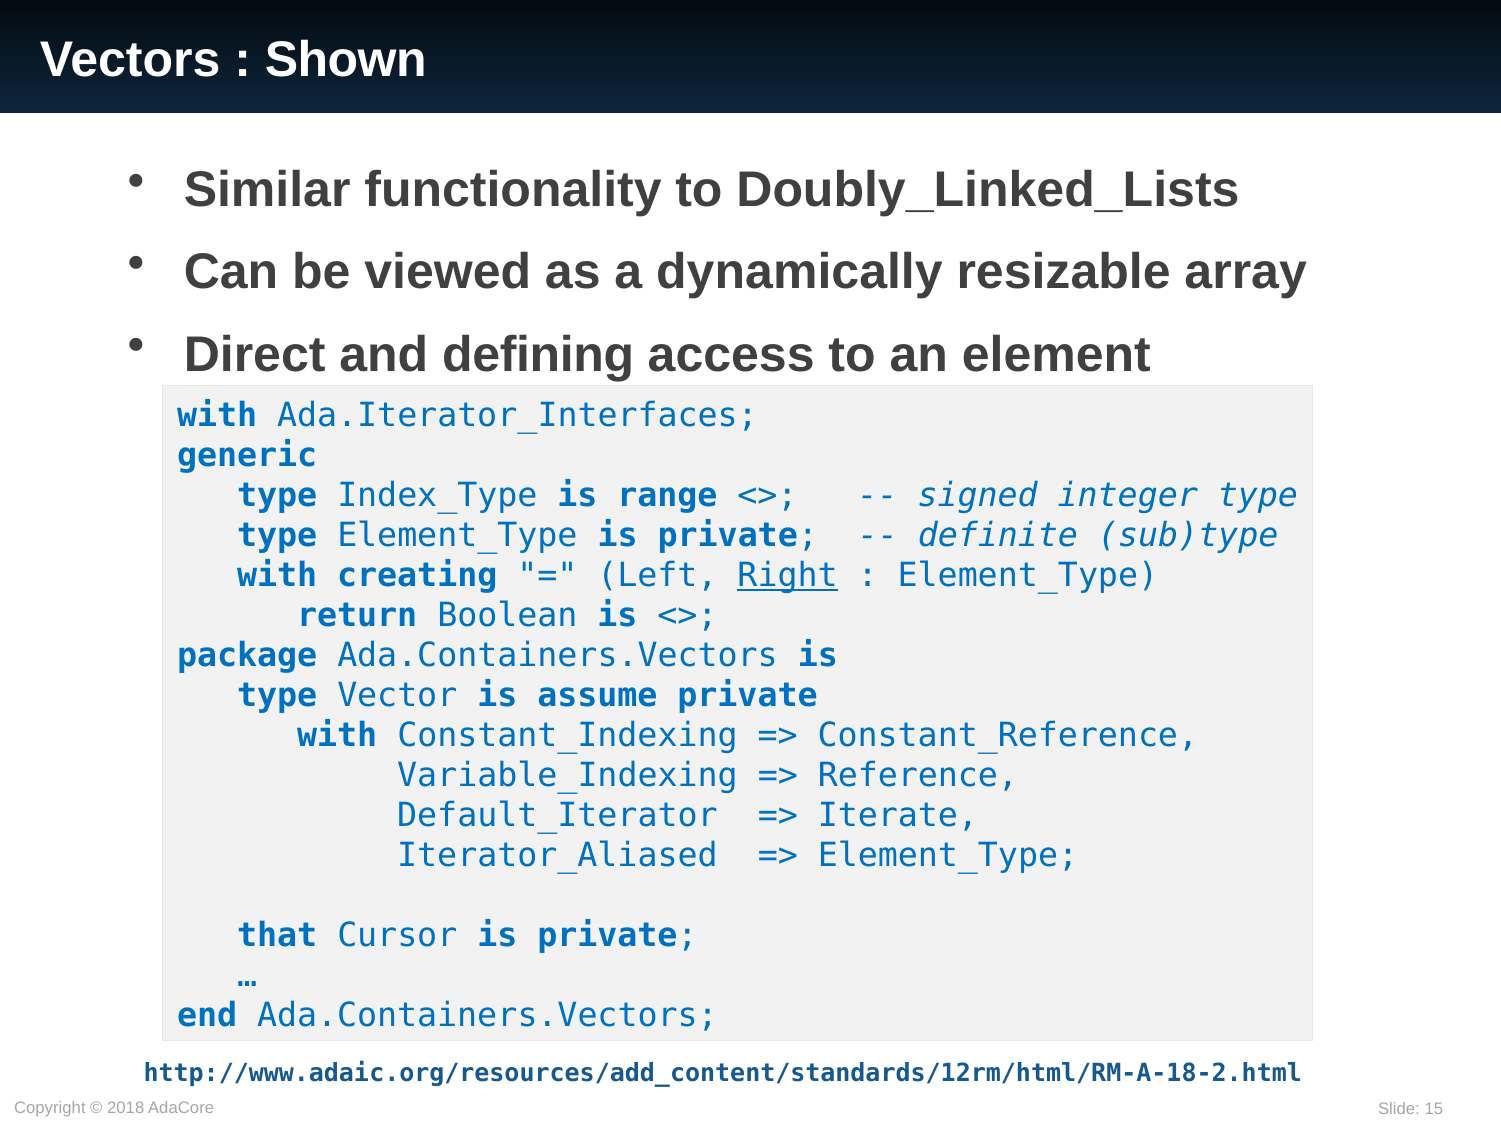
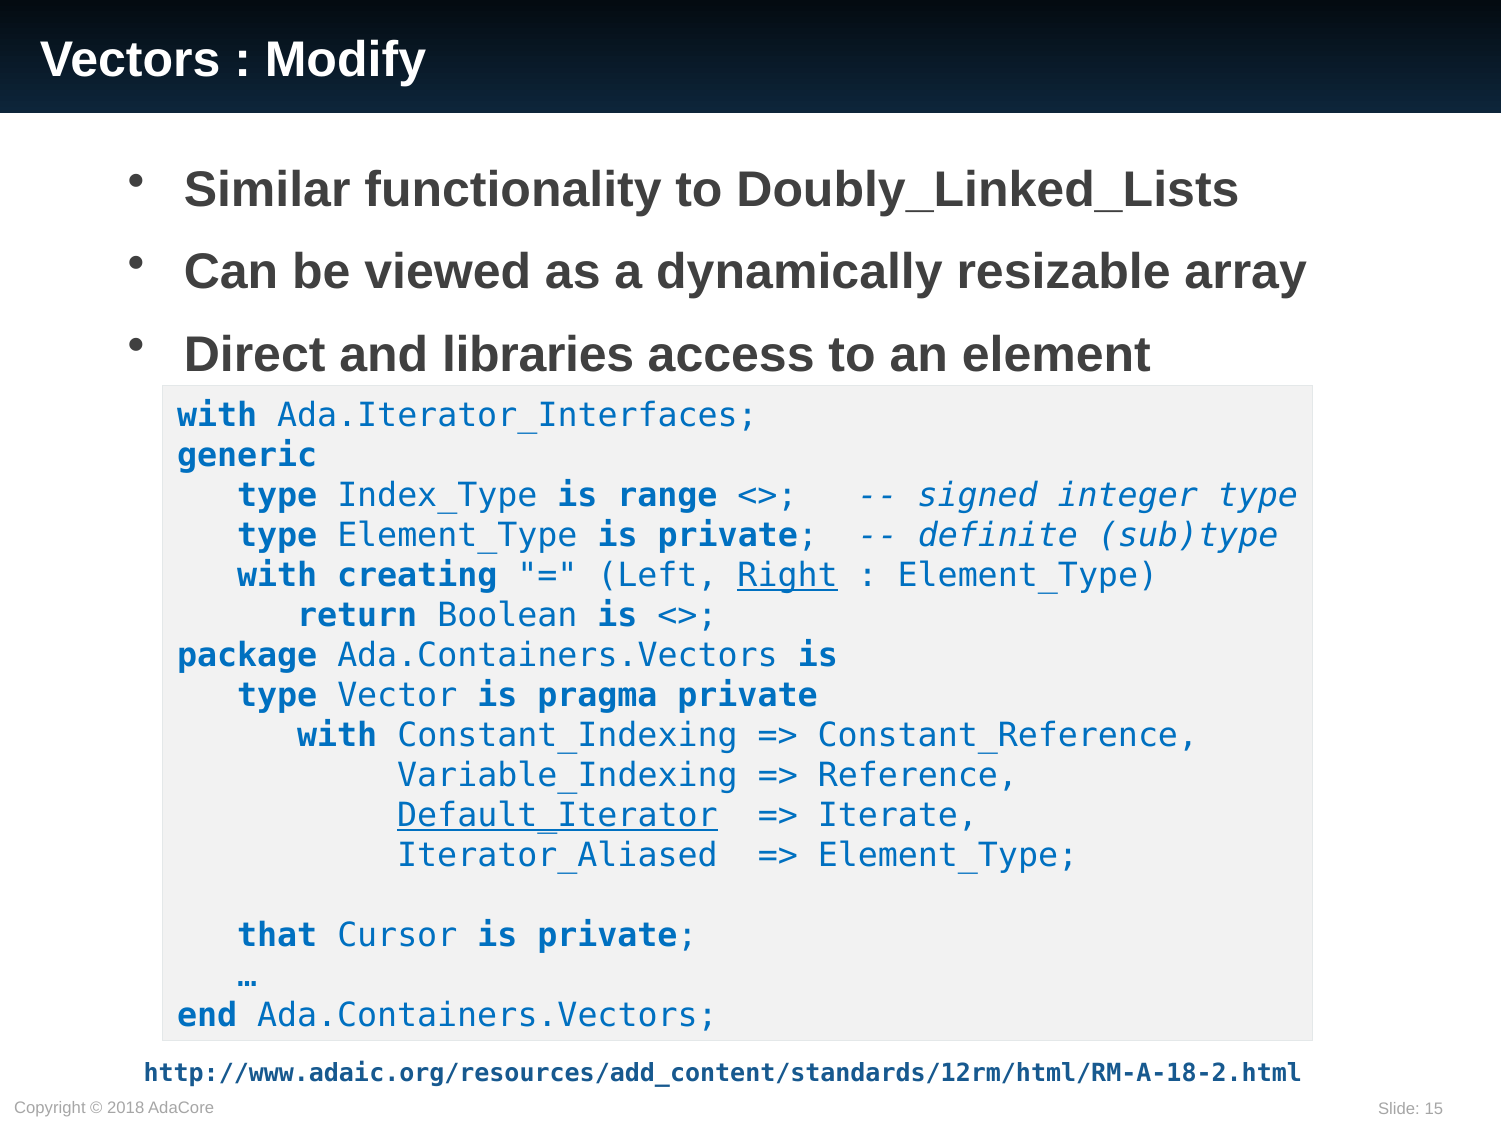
Shown: Shown -> Modify (345, 60)
defining: defining -> libraries (538, 354)
assume: assume -> pragma (597, 695)
Default_Iterator underline: none -> present (557, 815)
